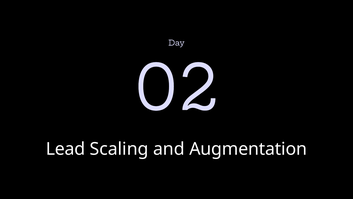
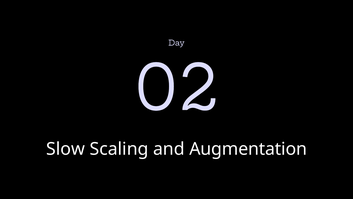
Lead: Lead -> Slow (65, 149)
